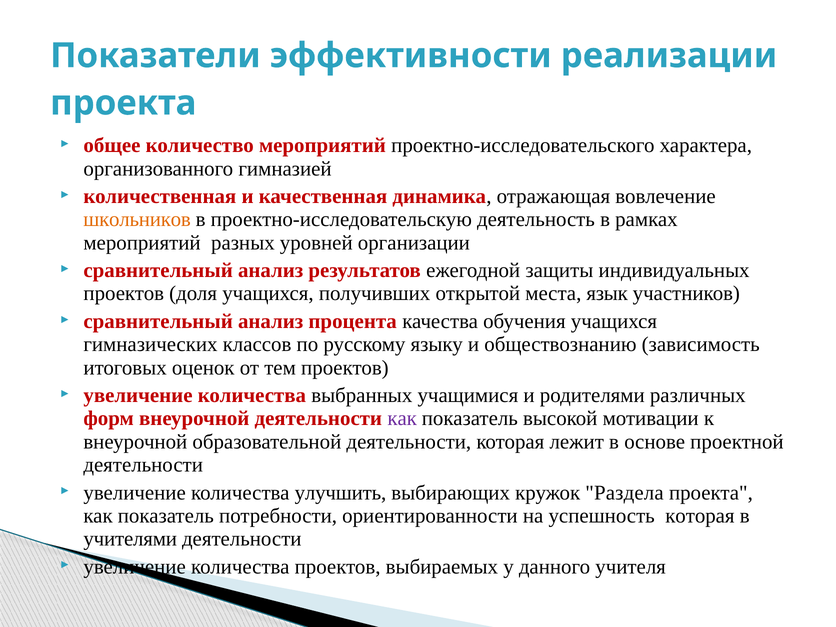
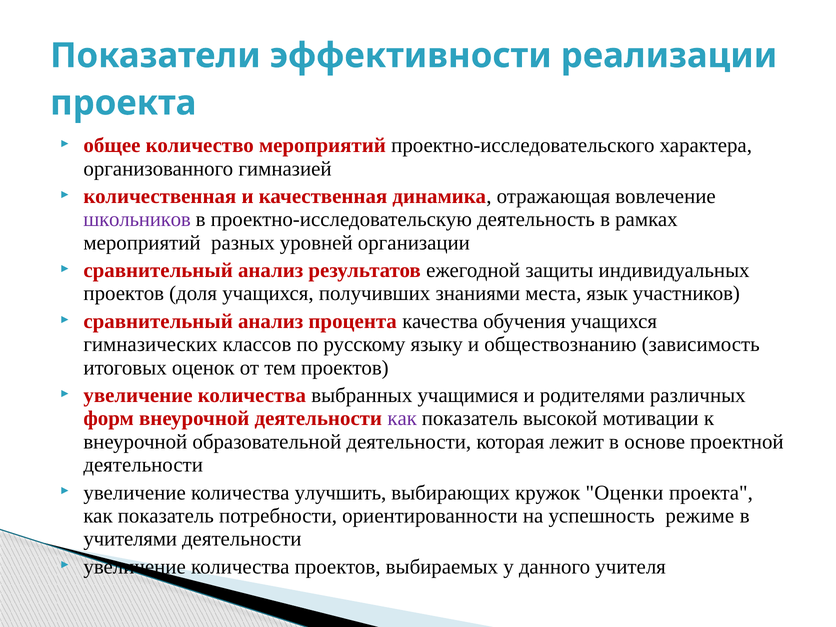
школьников colour: orange -> purple (137, 220)
открытой: открытой -> знаниями (478, 294)
Раздела: Раздела -> Оценки (624, 493)
успешность которая: которая -> режиме (700, 516)
